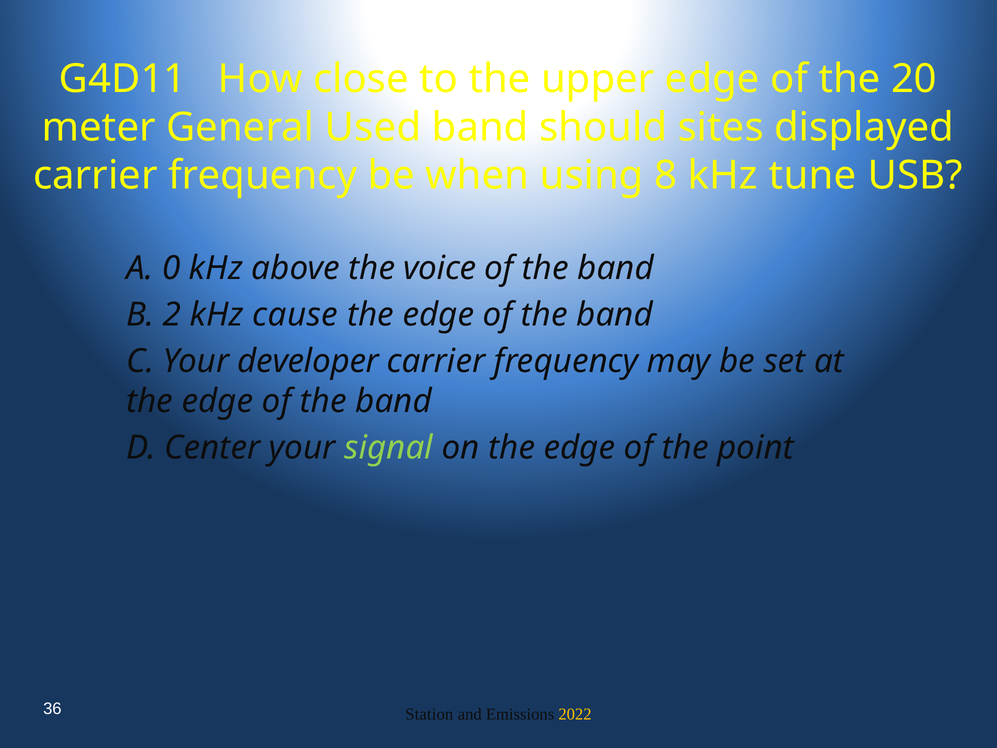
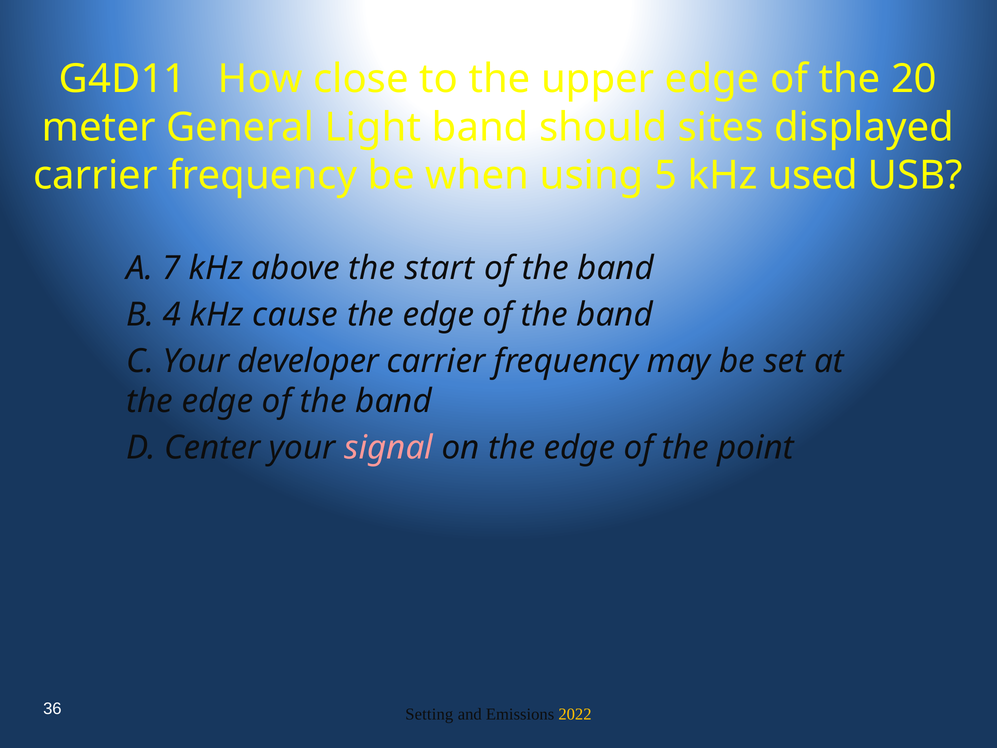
Used: Used -> Light (373, 127)
8: 8 -> 5 (666, 176)
tune: tune -> used (813, 176)
0: 0 -> 7 (171, 268)
voice: voice -> start (439, 268)
2: 2 -> 4 (172, 315)
signal colour: light green -> pink (389, 448)
Station: Station -> Setting (429, 714)
